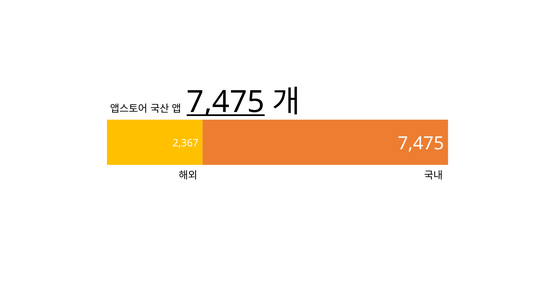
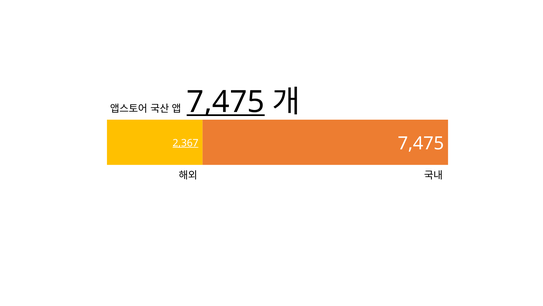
2,367 underline: none -> present (186, 143)
